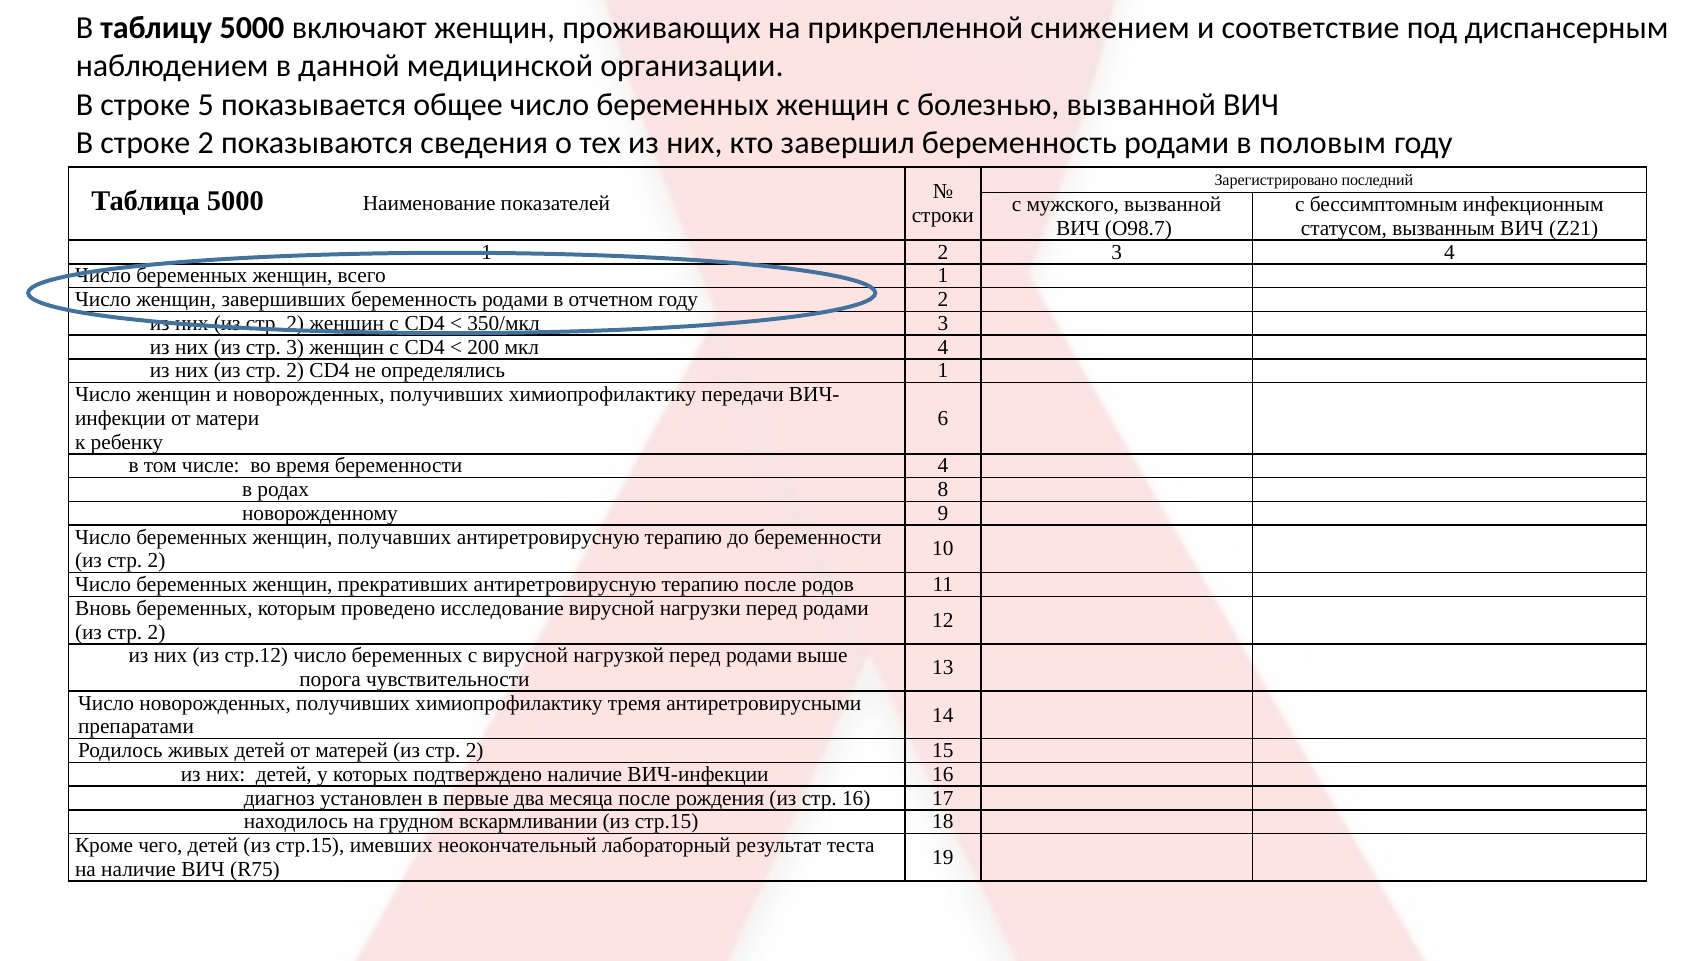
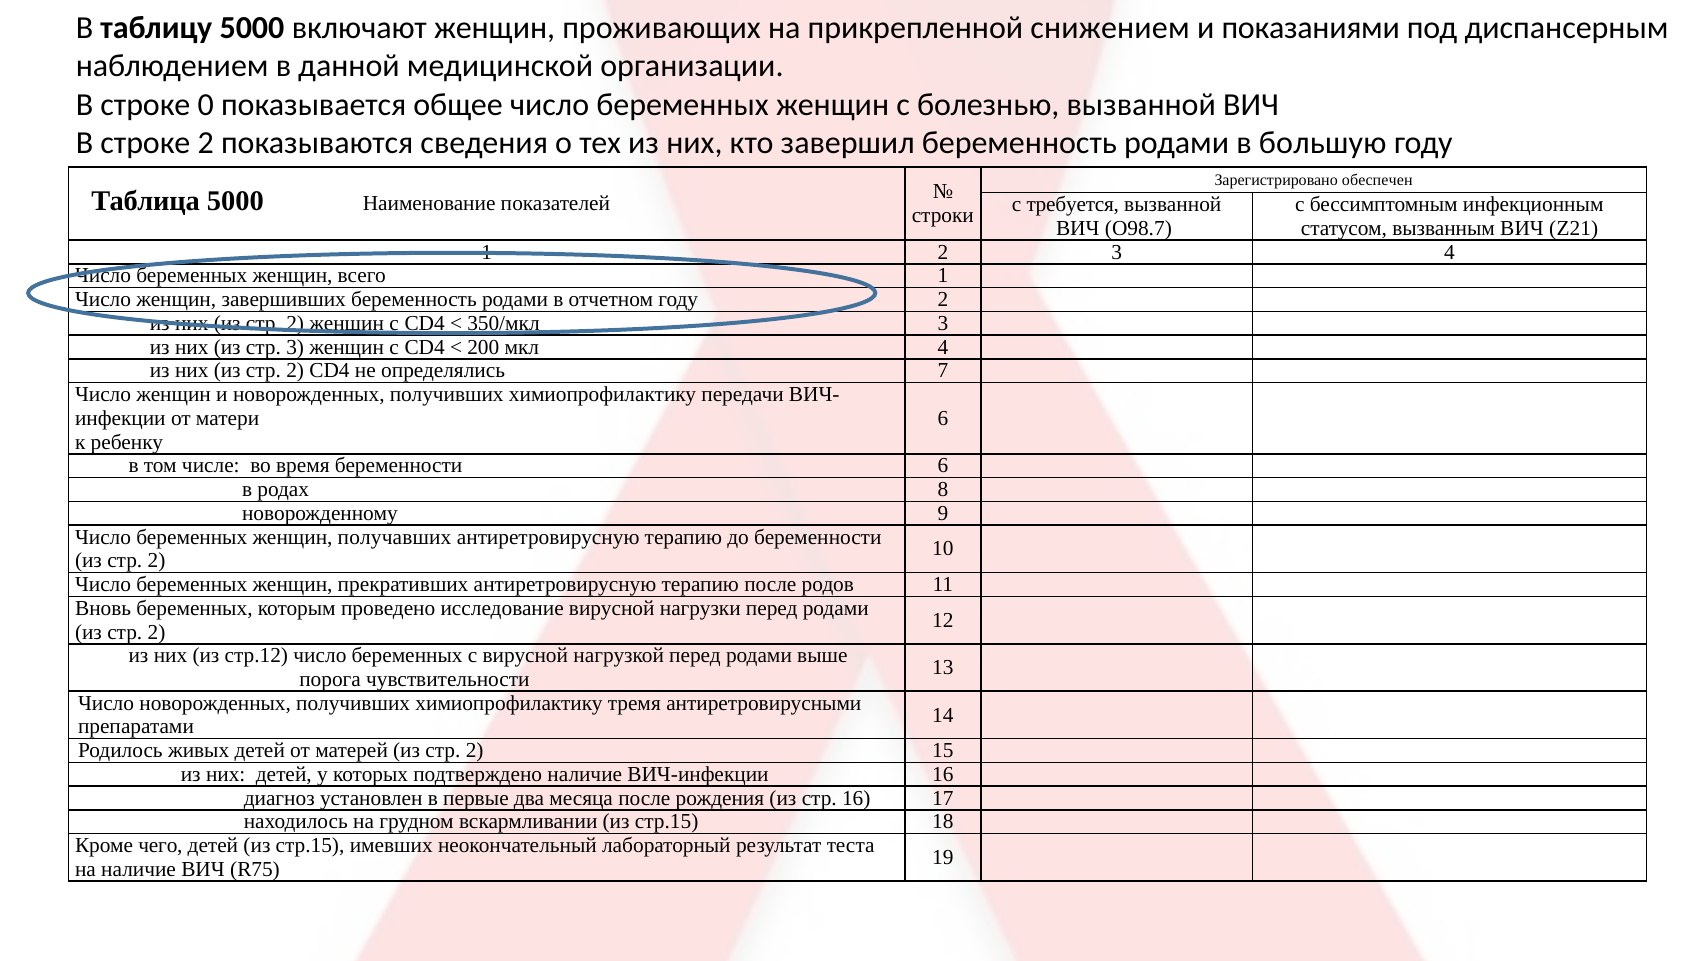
соответствие: соответствие -> показаниями (1311, 28)
5: 5 -> 0 (206, 105)
половым: половым -> большую (1323, 143)
последний: последний -> обеспечен (1377, 180)
мужского: мужского -> требуется (1073, 204)
определялись 1: 1 -> 7 (943, 371)
беременности 4: 4 -> 6 (943, 466)
